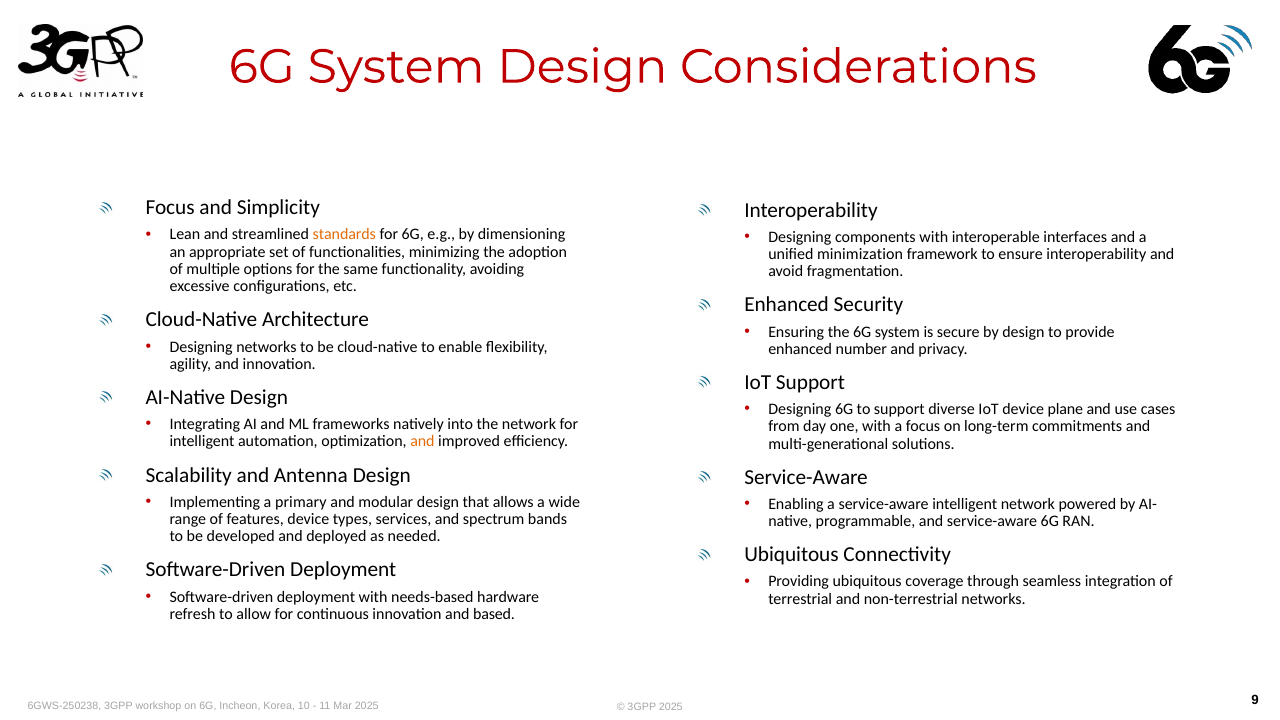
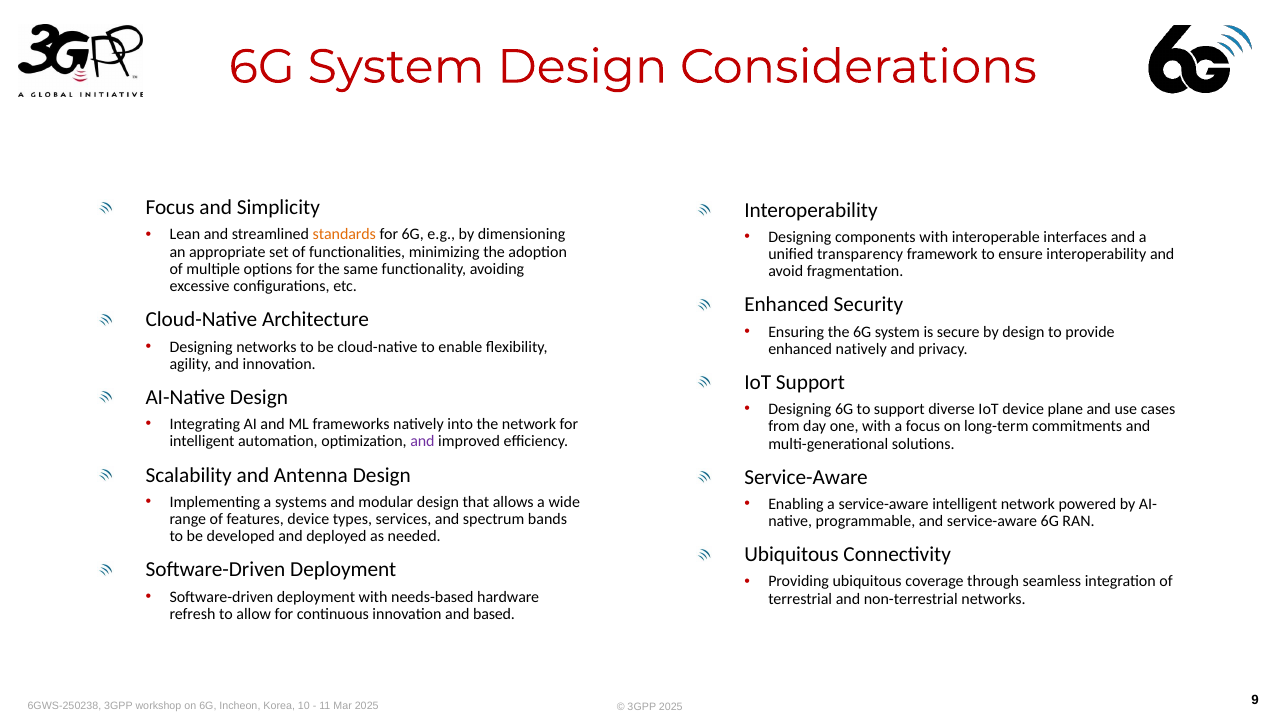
minimization: minimization -> transparency (860, 254)
enhanced number: number -> natively (861, 349)
and colour: orange -> purple (422, 442)
primary: primary -> systems (301, 502)
